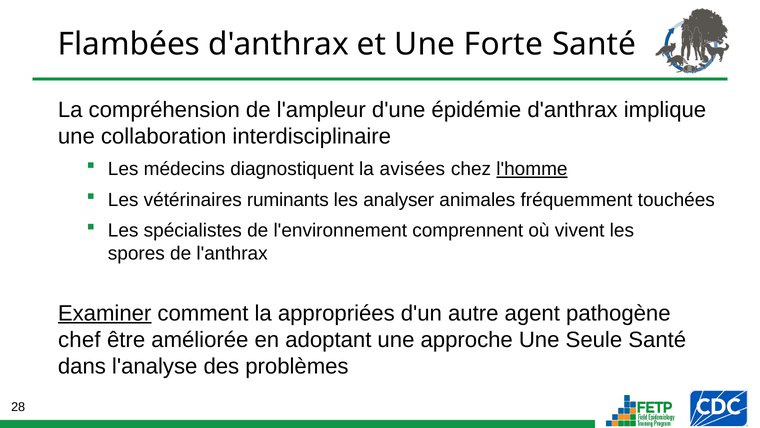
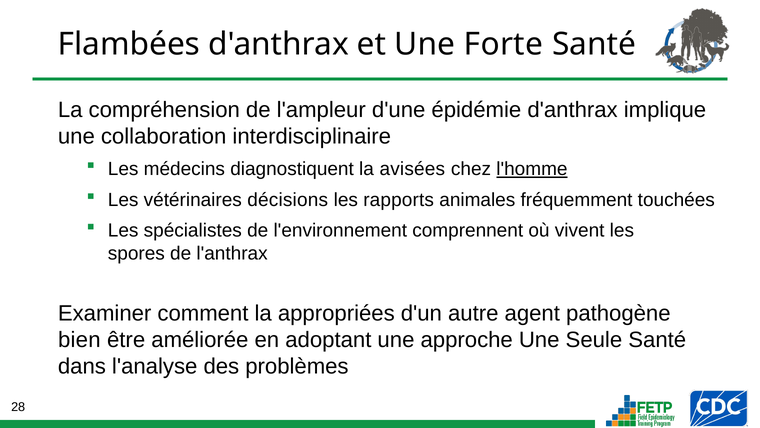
ruminants: ruminants -> décisions (288, 200)
analyser: analyser -> rapports (399, 200)
Examiner underline: present -> none (105, 313)
chef: chef -> bien (79, 340)
